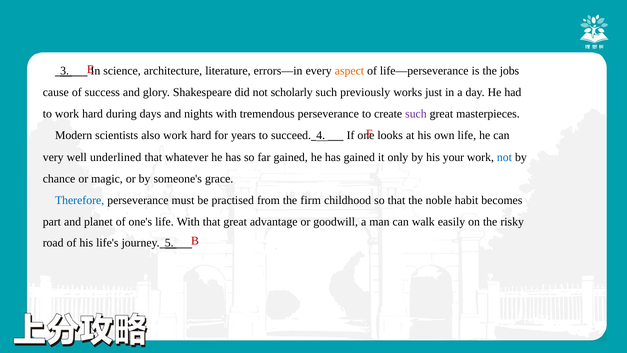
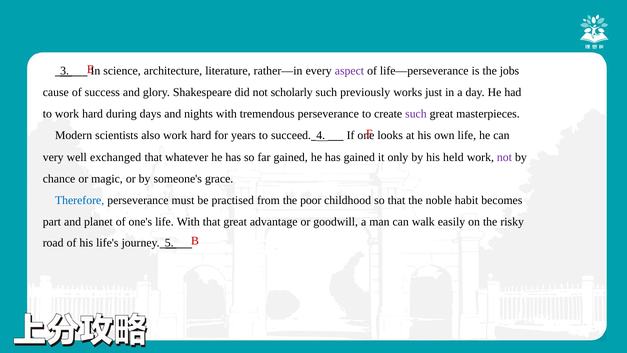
errors—in: errors—in -> rather—in (278, 71)
aspect colour: orange -> purple (349, 71)
underlined: underlined -> exchanged (116, 157)
your: your -> held (453, 157)
not colour: blue -> purple (505, 157)
firm: firm -> poor (311, 200)
